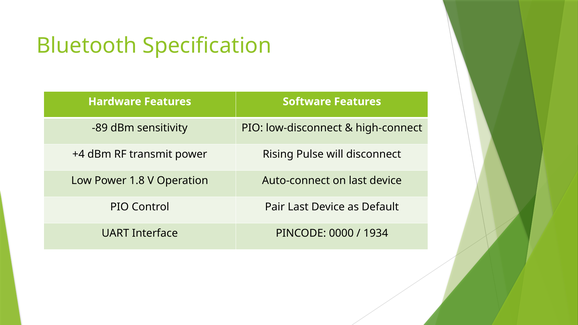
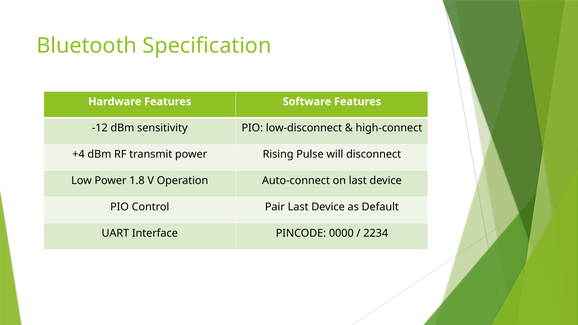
-89: -89 -> -12 (100, 128)
1934: 1934 -> 2234 (376, 233)
